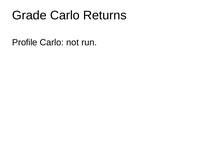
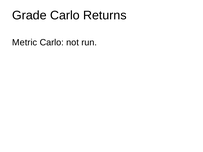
Profile: Profile -> Metric (25, 43)
